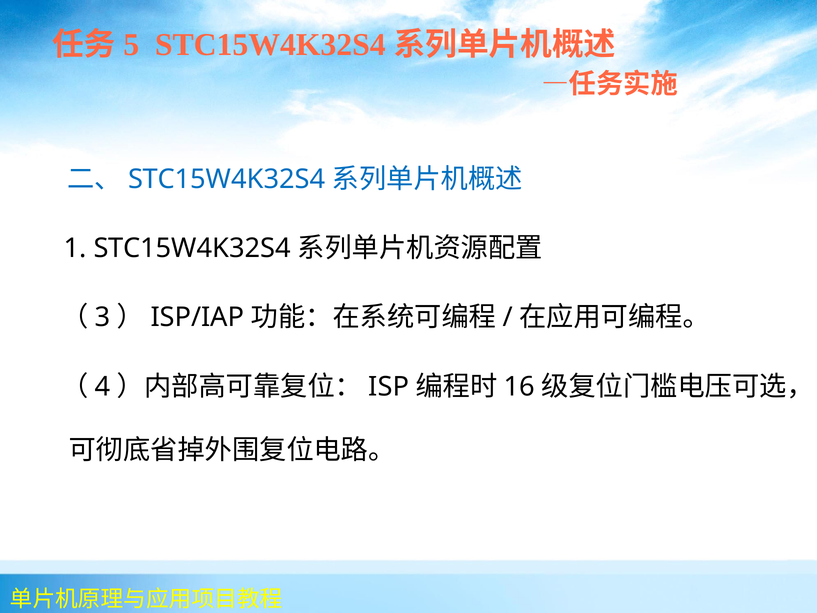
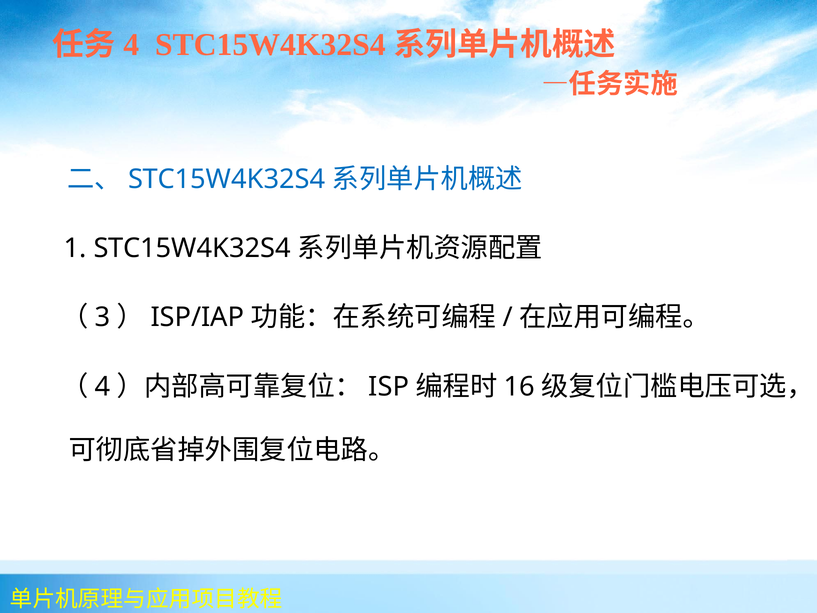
5: 5 -> 4 (131, 45)
